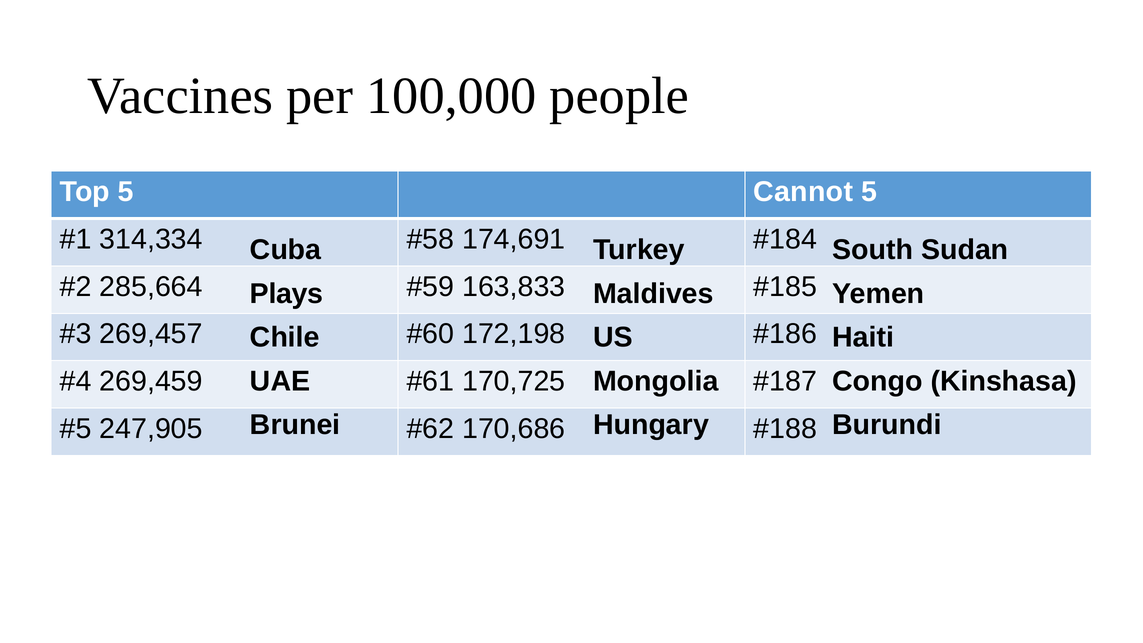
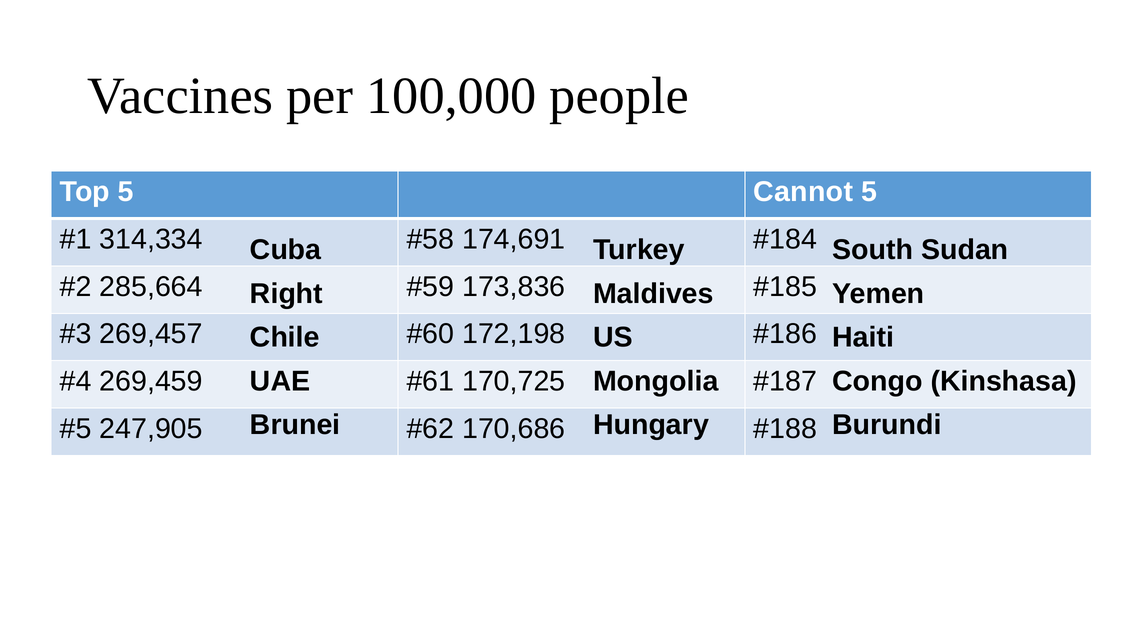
163,833: 163,833 -> 173,836 (514, 287)
Plays: Plays -> Right (286, 294)
